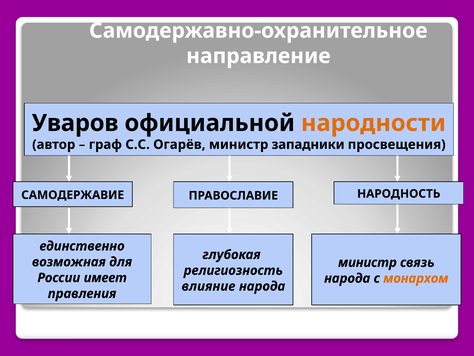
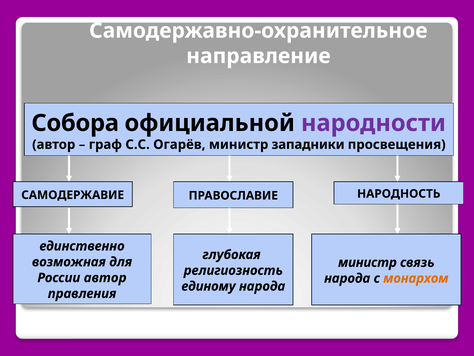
Уваров: Уваров -> Собора (75, 123)
народности colour: orange -> purple (373, 123)
России имеет: имеет -> автор (105, 277)
влияние: влияние -> единому (209, 286)
